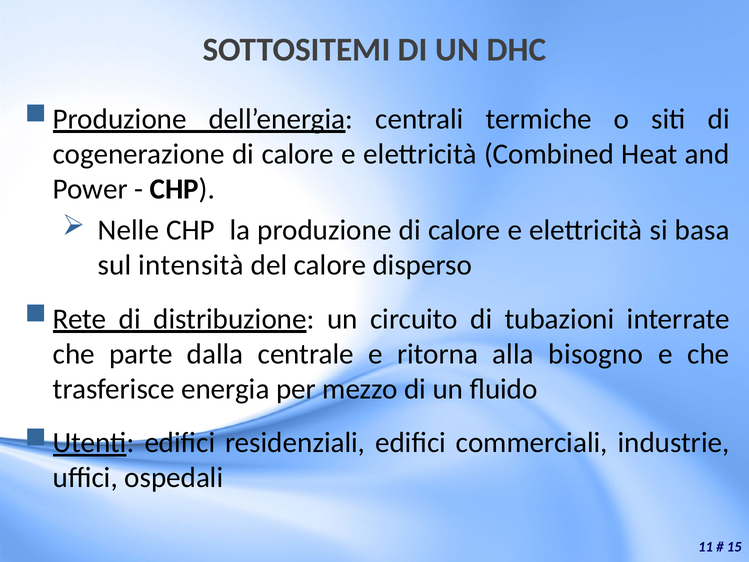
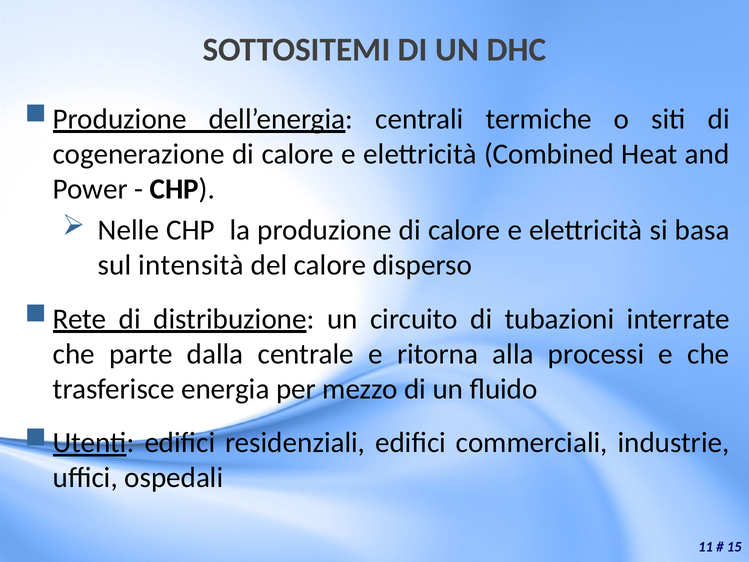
bisogno: bisogno -> processi (596, 354)
